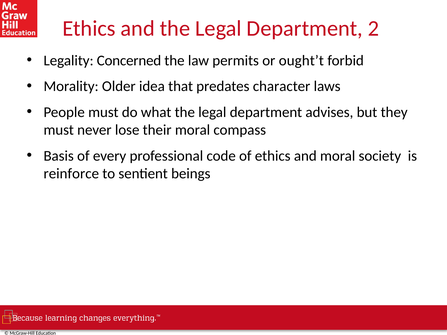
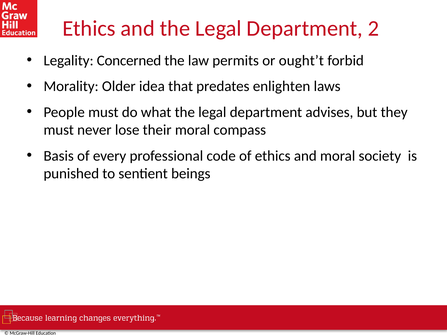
character: character -> enlighten (282, 86)
reinforce: reinforce -> punished (71, 174)
